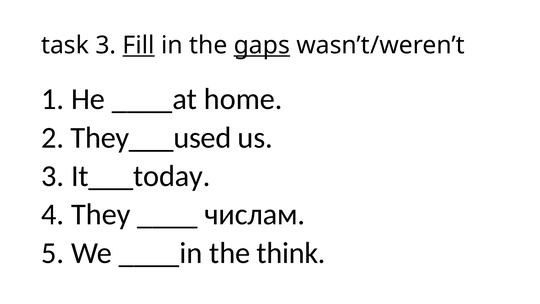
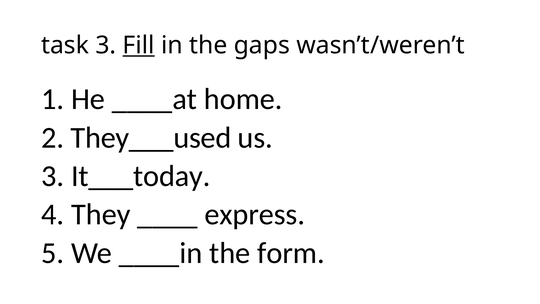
gaps underline: present -> none (262, 45)
числам: числам -> express (255, 214)
think: think -> form (291, 253)
